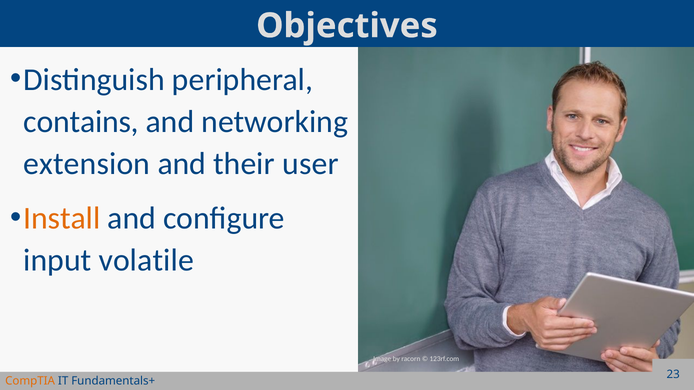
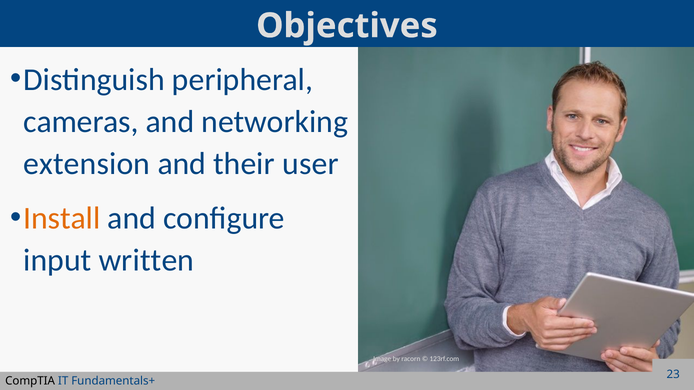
contains: contains -> cameras (81, 122)
volatile: volatile -> written (146, 261)
CompTIA colour: orange -> black (30, 381)
